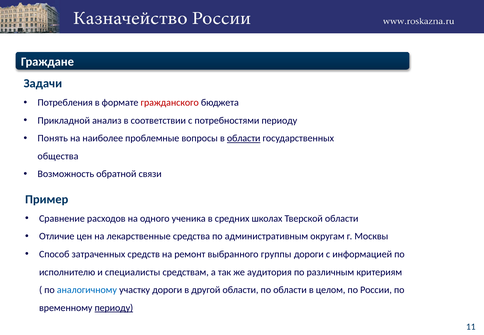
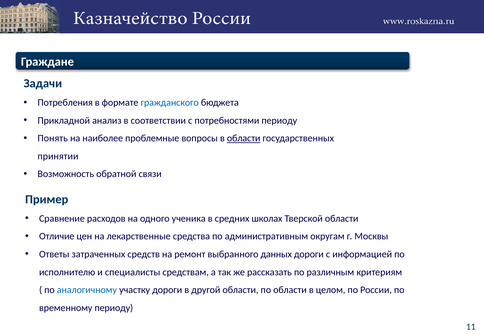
гражданского colour: red -> blue (170, 103)
общества: общества -> принятии (58, 156)
Способ: Способ -> Ответы (54, 254)
группы: группы -> данных (276, 254)
аудитория: аудитория -> рассказать (269, 272)
периоду underline: present -> none (114, 308)
